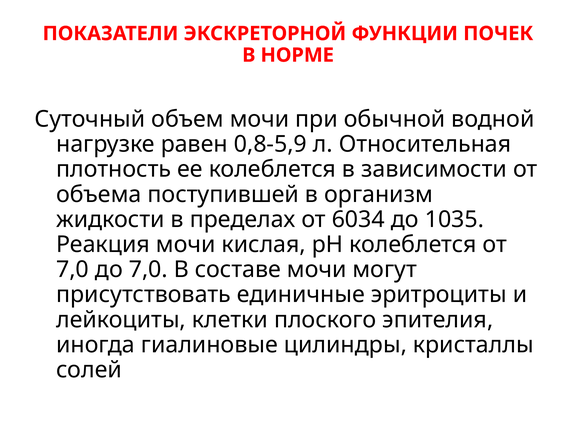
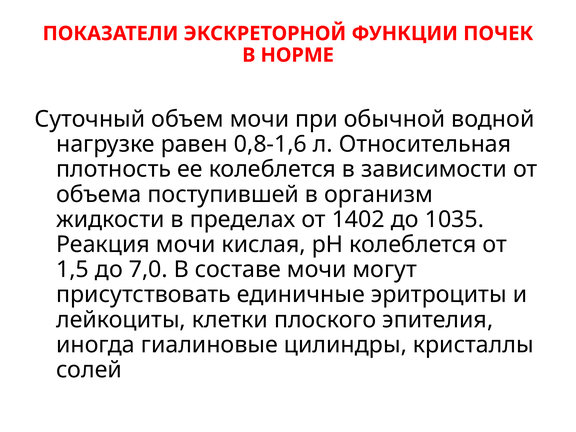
0,8-5,9: 0,8-5,9 -> 0,8-1,6 (270, 144)
6034: 6034 -> 1402 (358, 219)
7,0: 7,0 -> 1,5 (73, 270)
